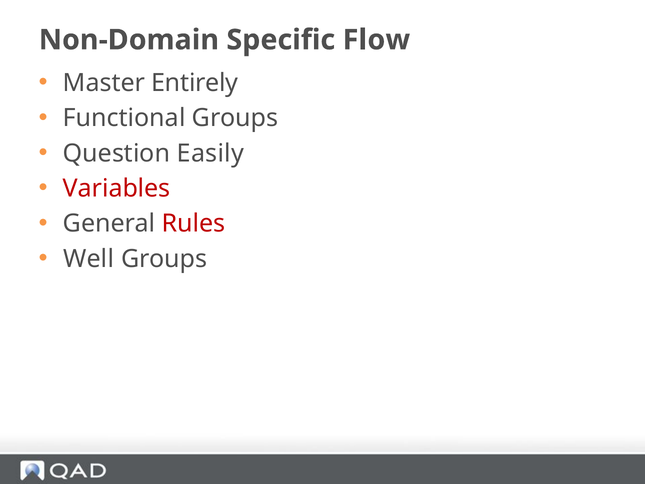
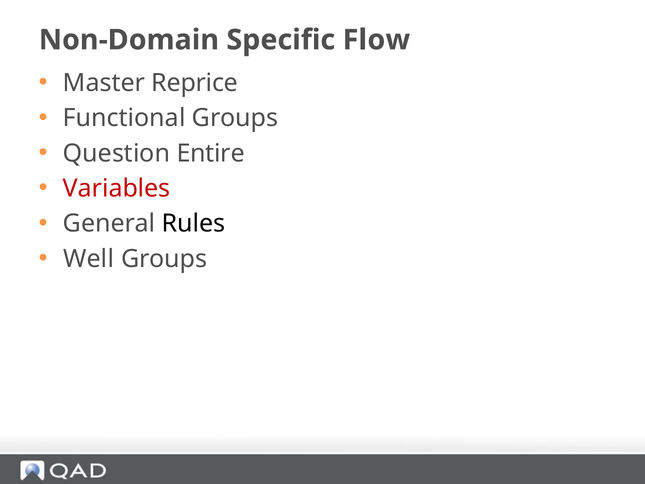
Entirely: Entirely -> Reprice (195, 83)
Easily: Easily -> Entire (211, 153)
Rules colour: red -> black (194, 224)
